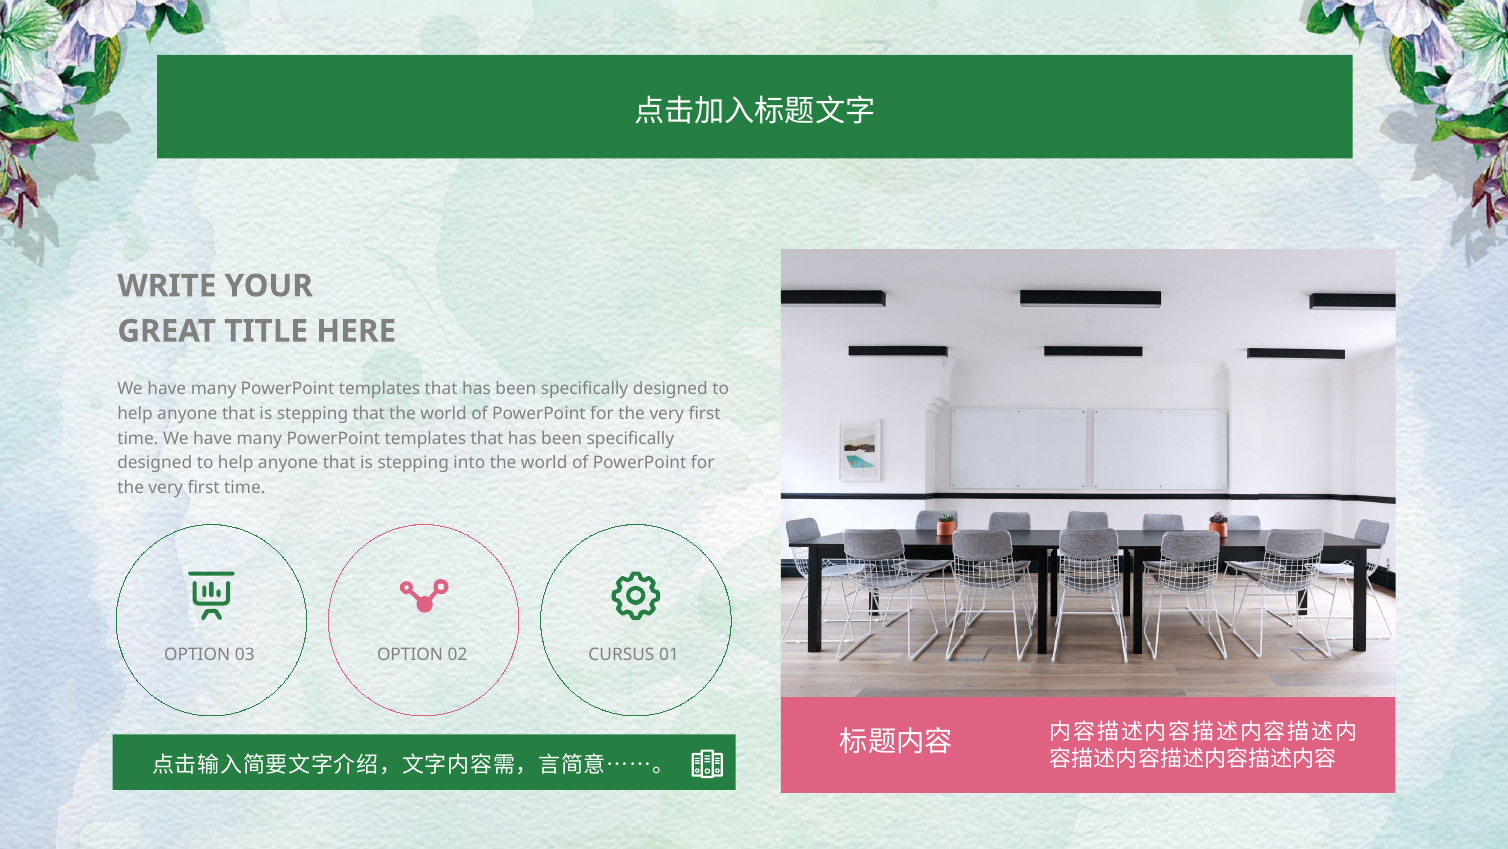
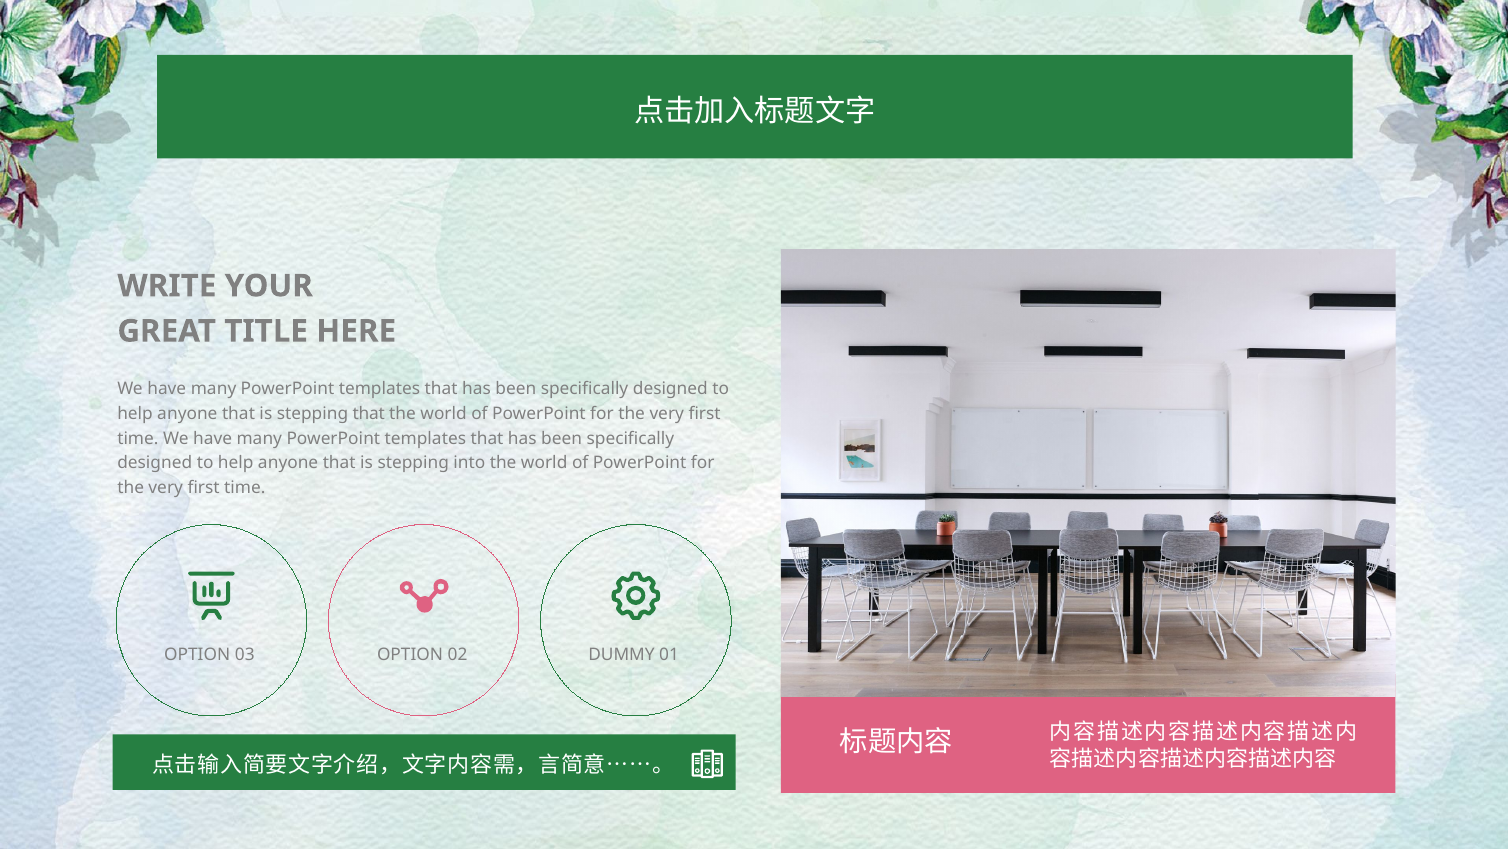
CURSUS: CURSUS -> DUMMY (621, 655)
